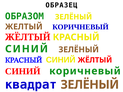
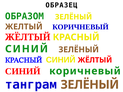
квадрат: квадрат -> танграм (31, 85)
